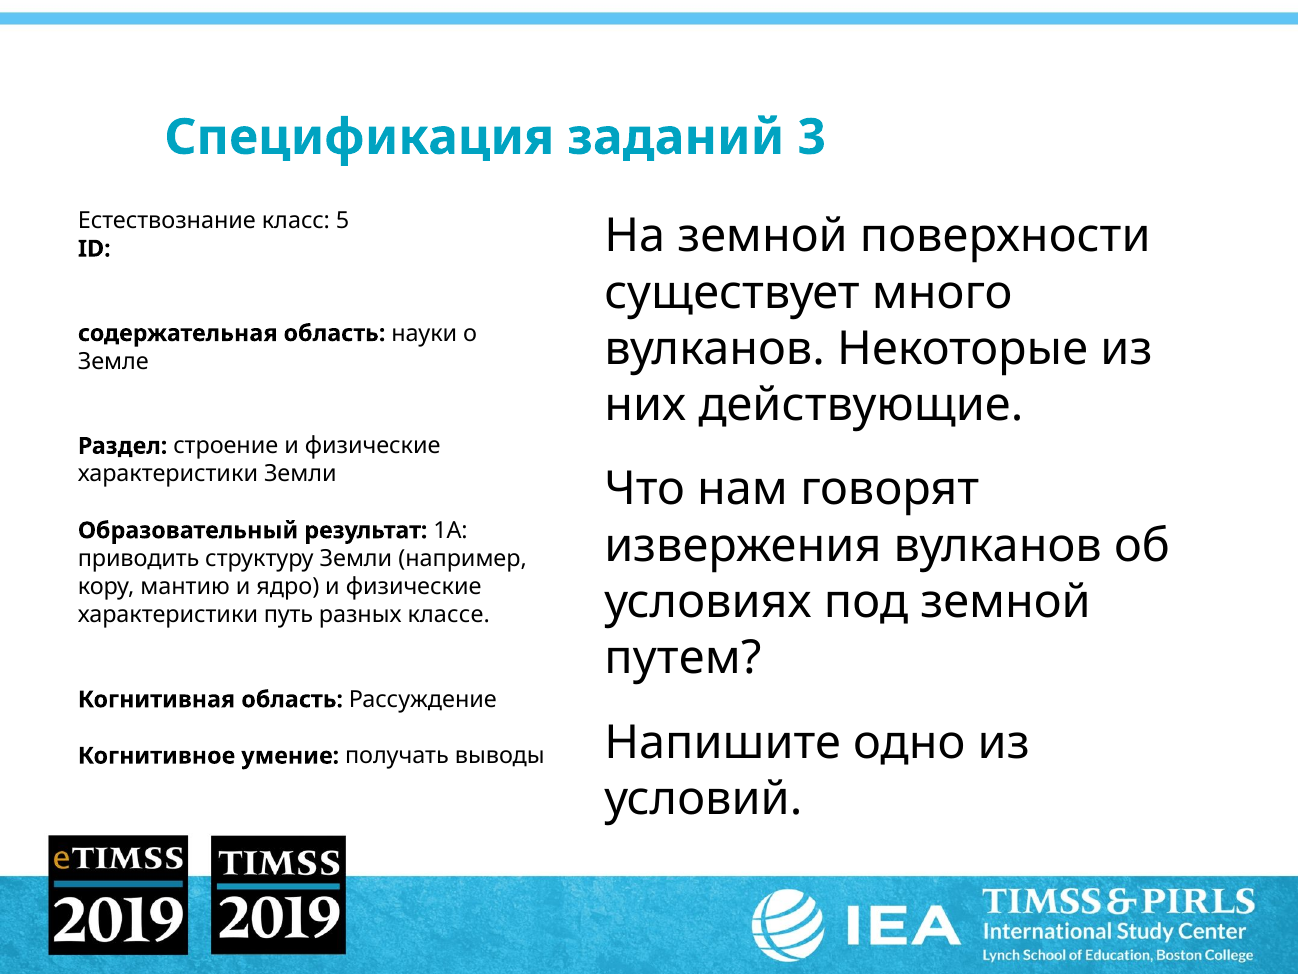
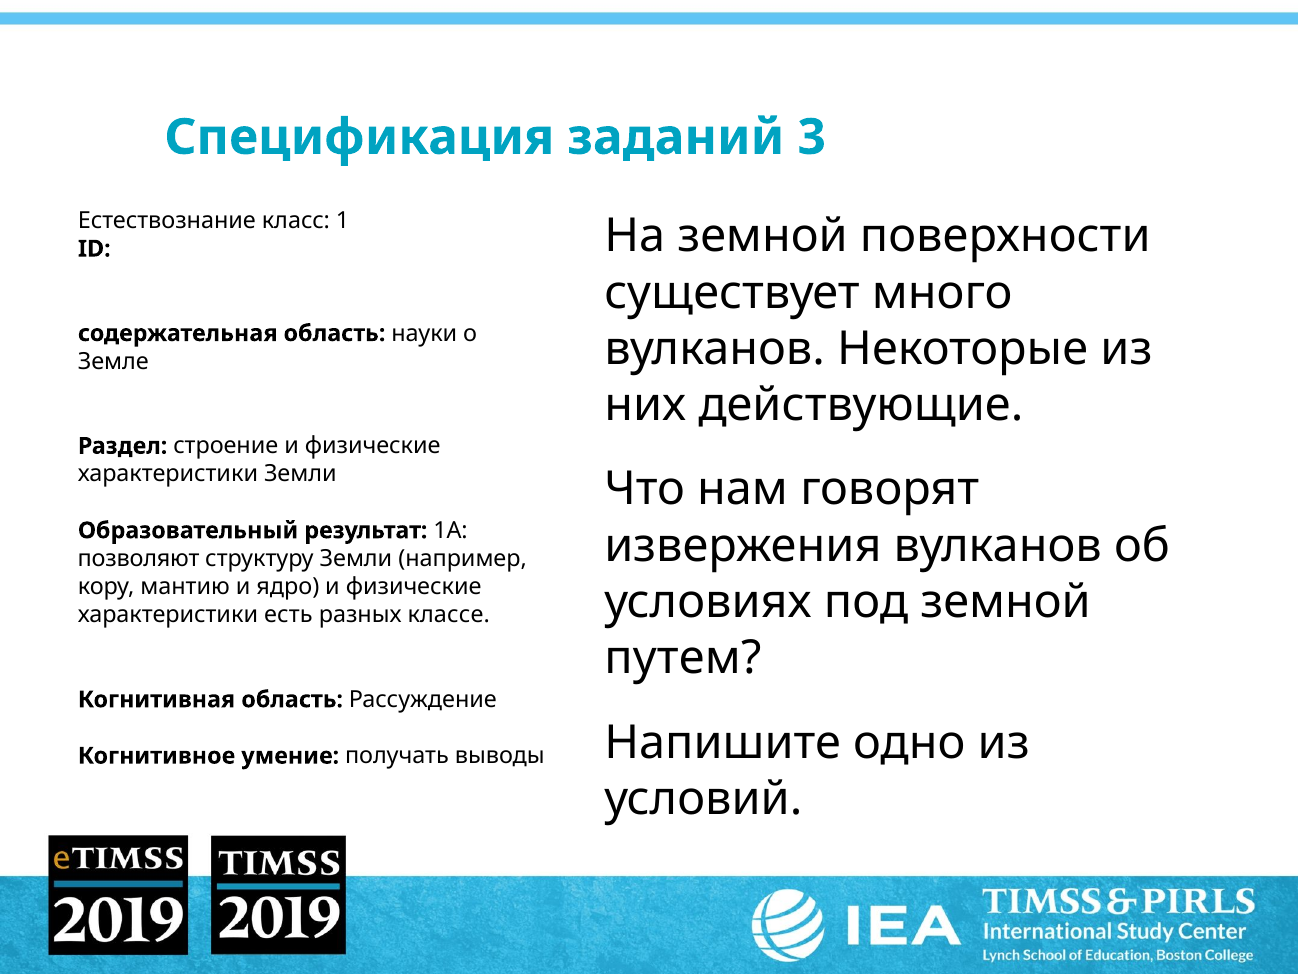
5: 5 -> 1 (343, 221)
приводить: приводить -> позволяют (139, 558)
путь: путь -> есть (288, 615)
